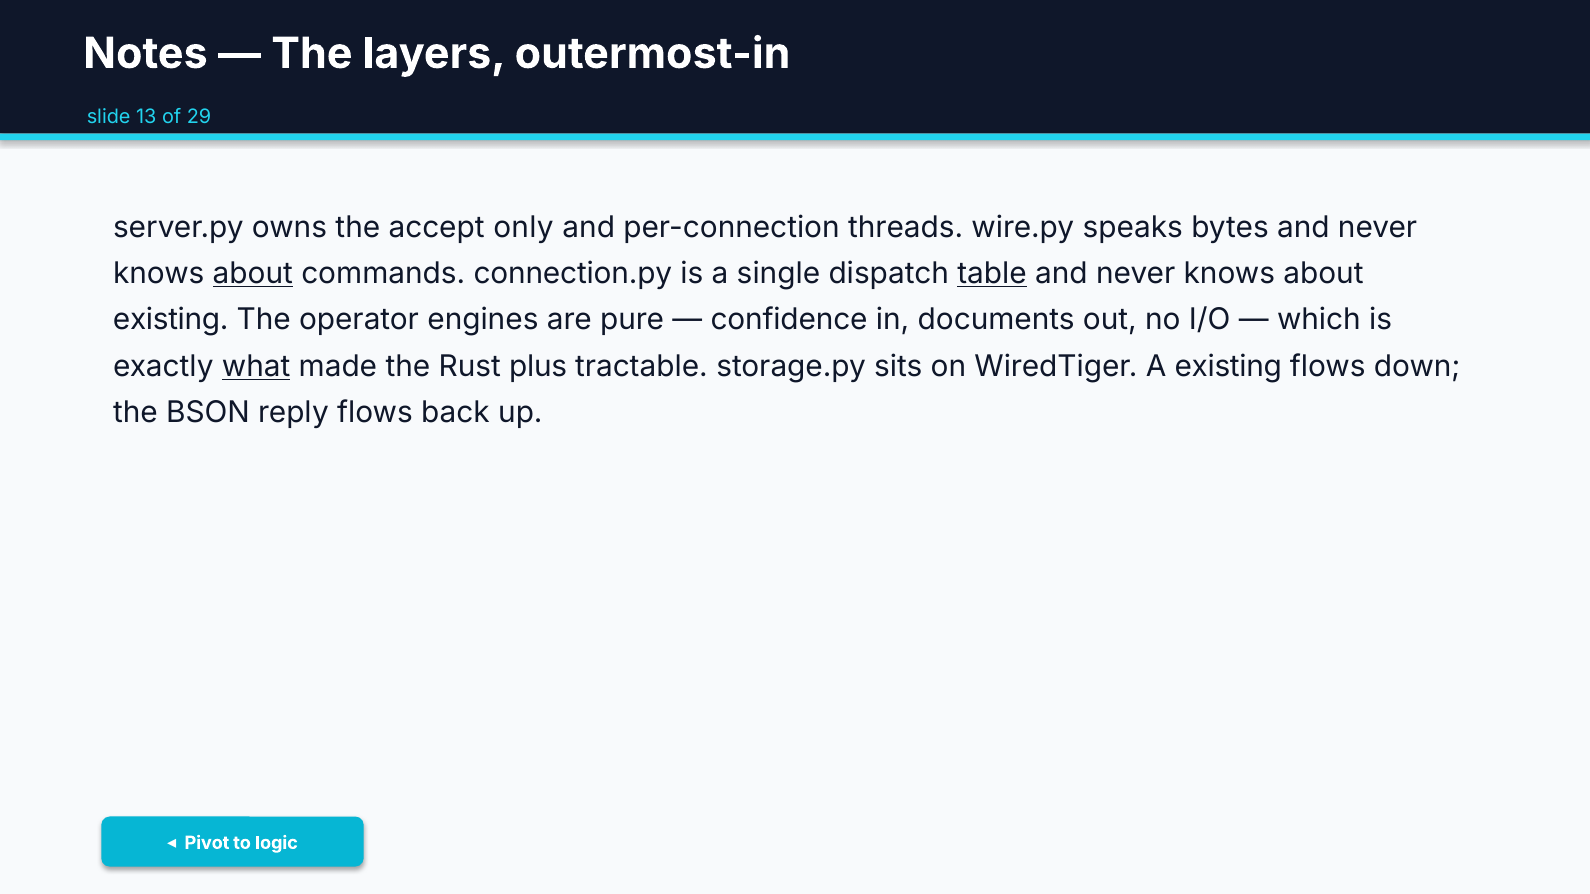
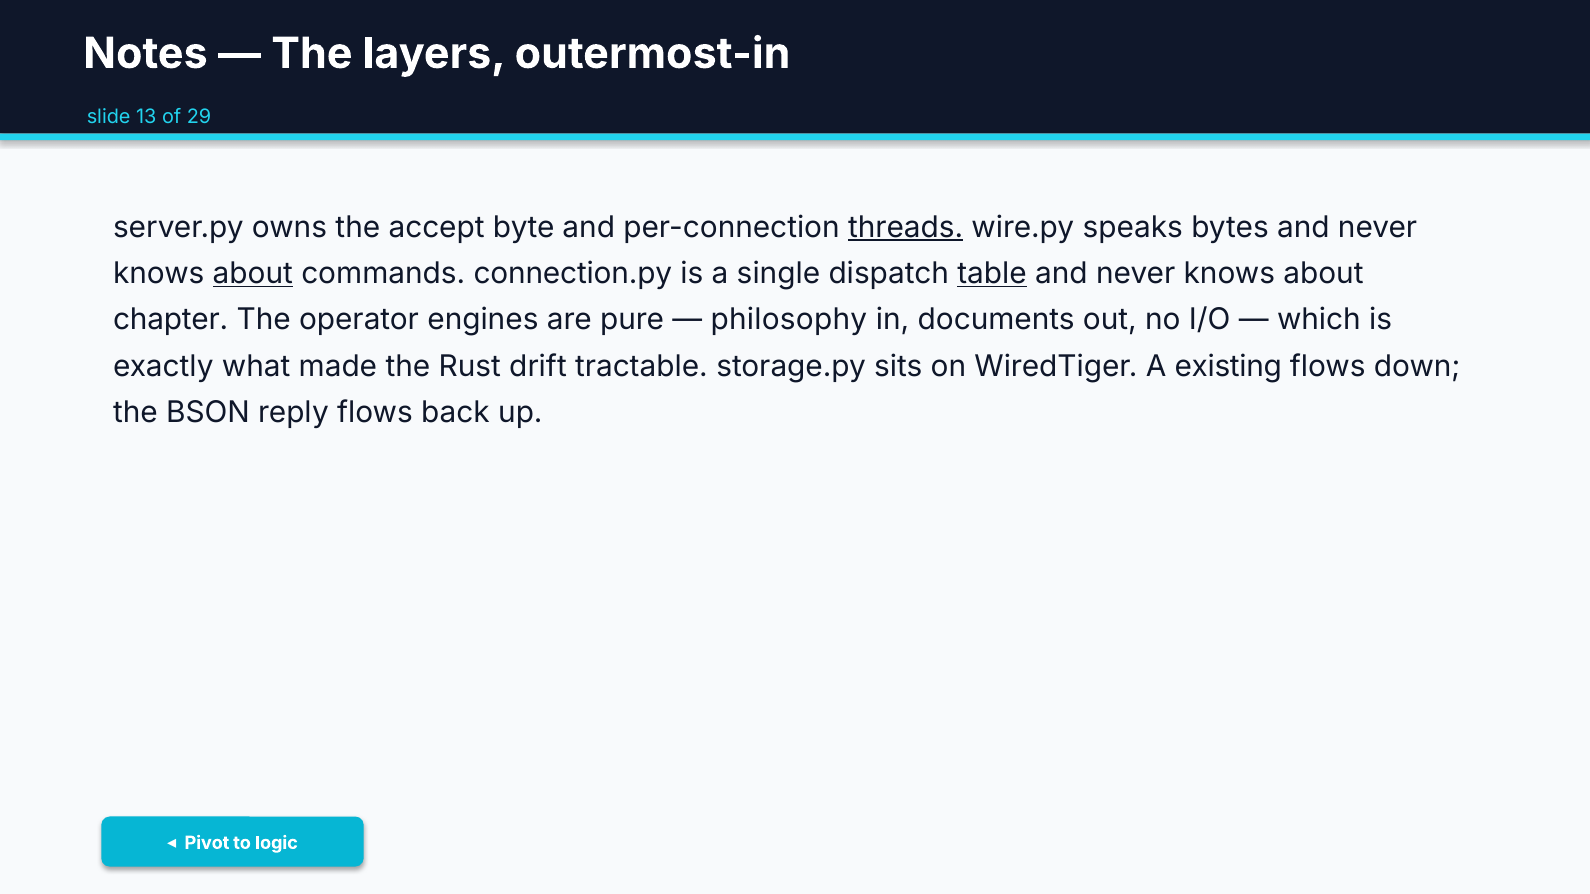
only: only -> byte (524, 227)
threads underline: none -> present (906, 227)
existing: existing -> chapter (171, 320)
confidence: confidence -> philosophy (789, 320)
what underline: present -> none (256, 367)
plus: plus -> drift (538, 367)
